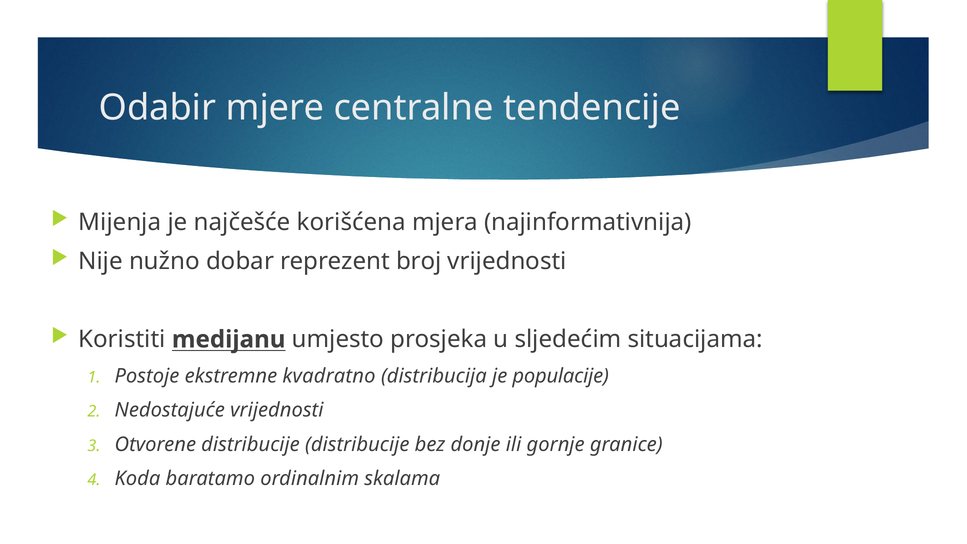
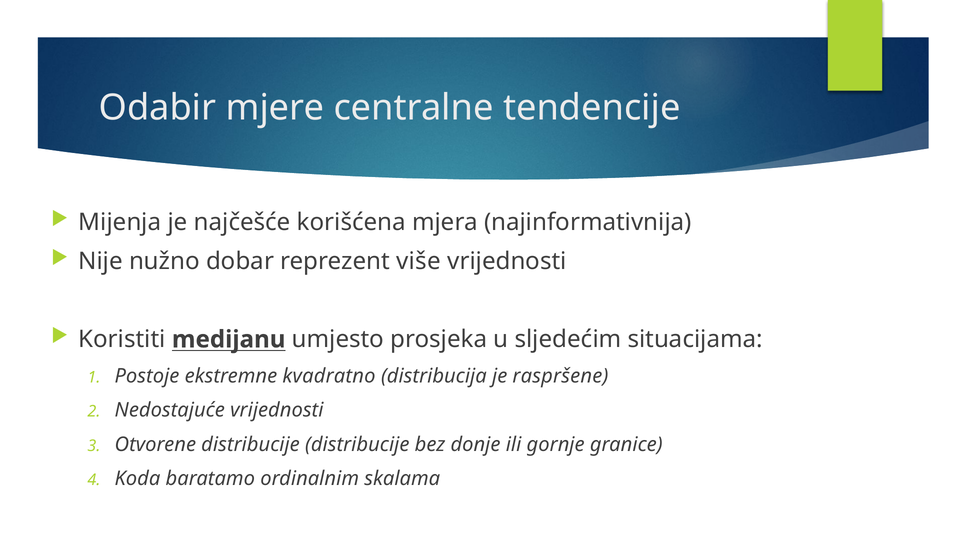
broj: broj -> više (419, 261)
populacije: populacije -> raspršene (560, 376)
